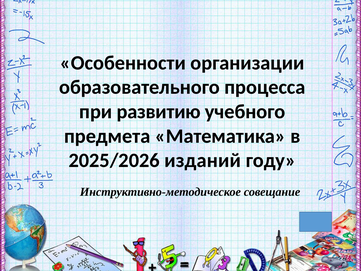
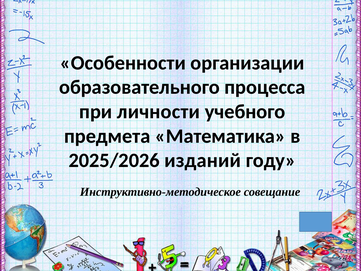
развитию: развитию -> личности (158, 112)
